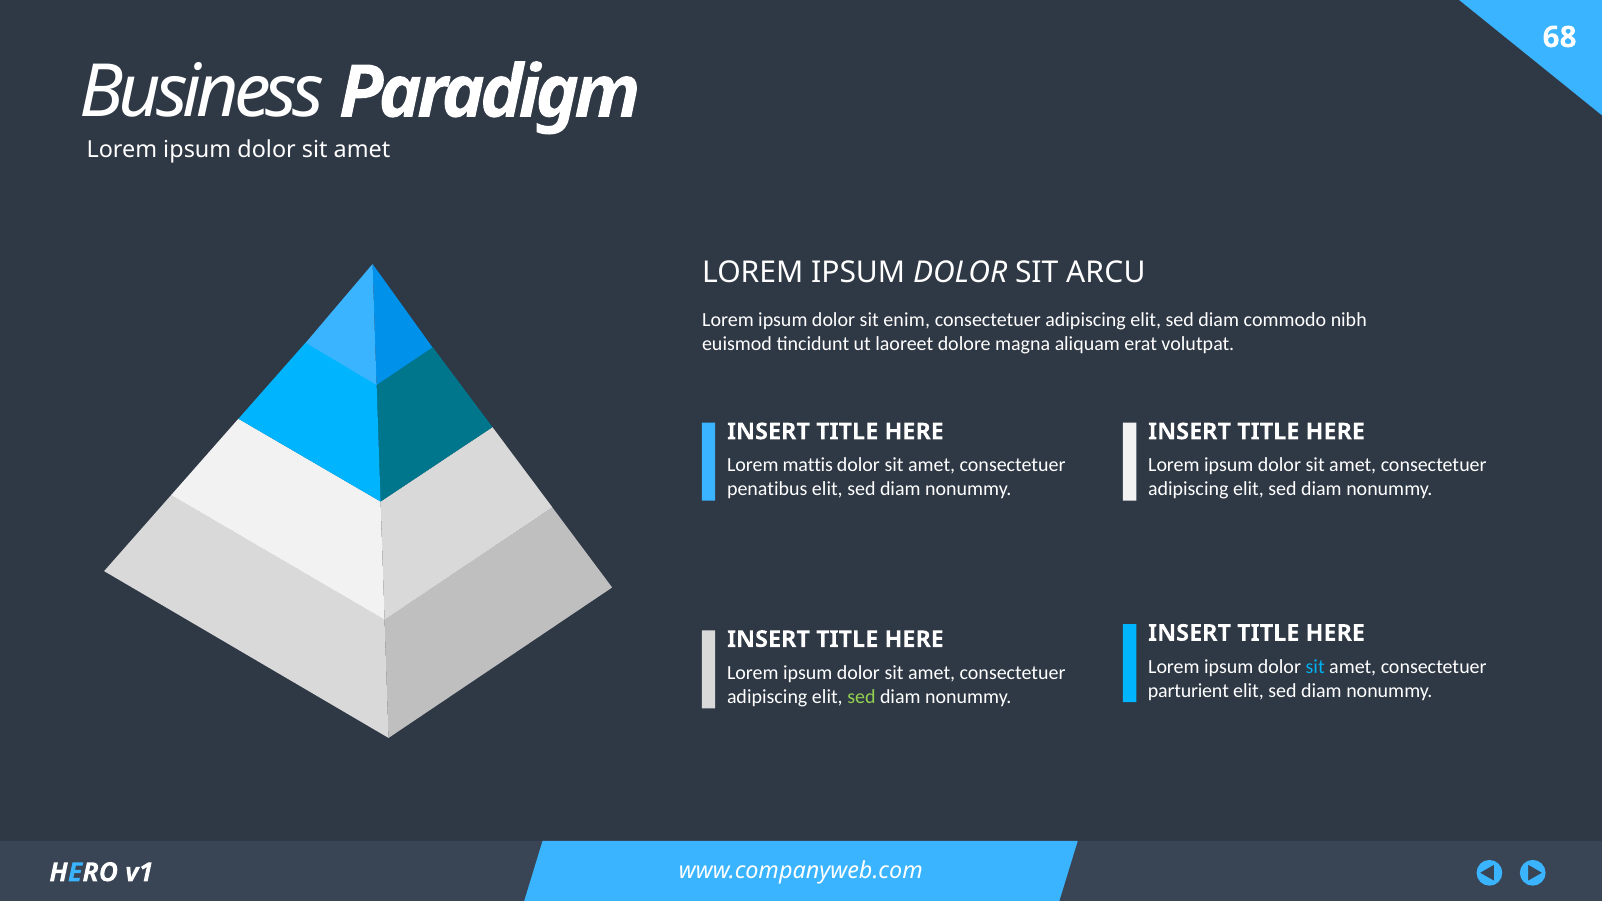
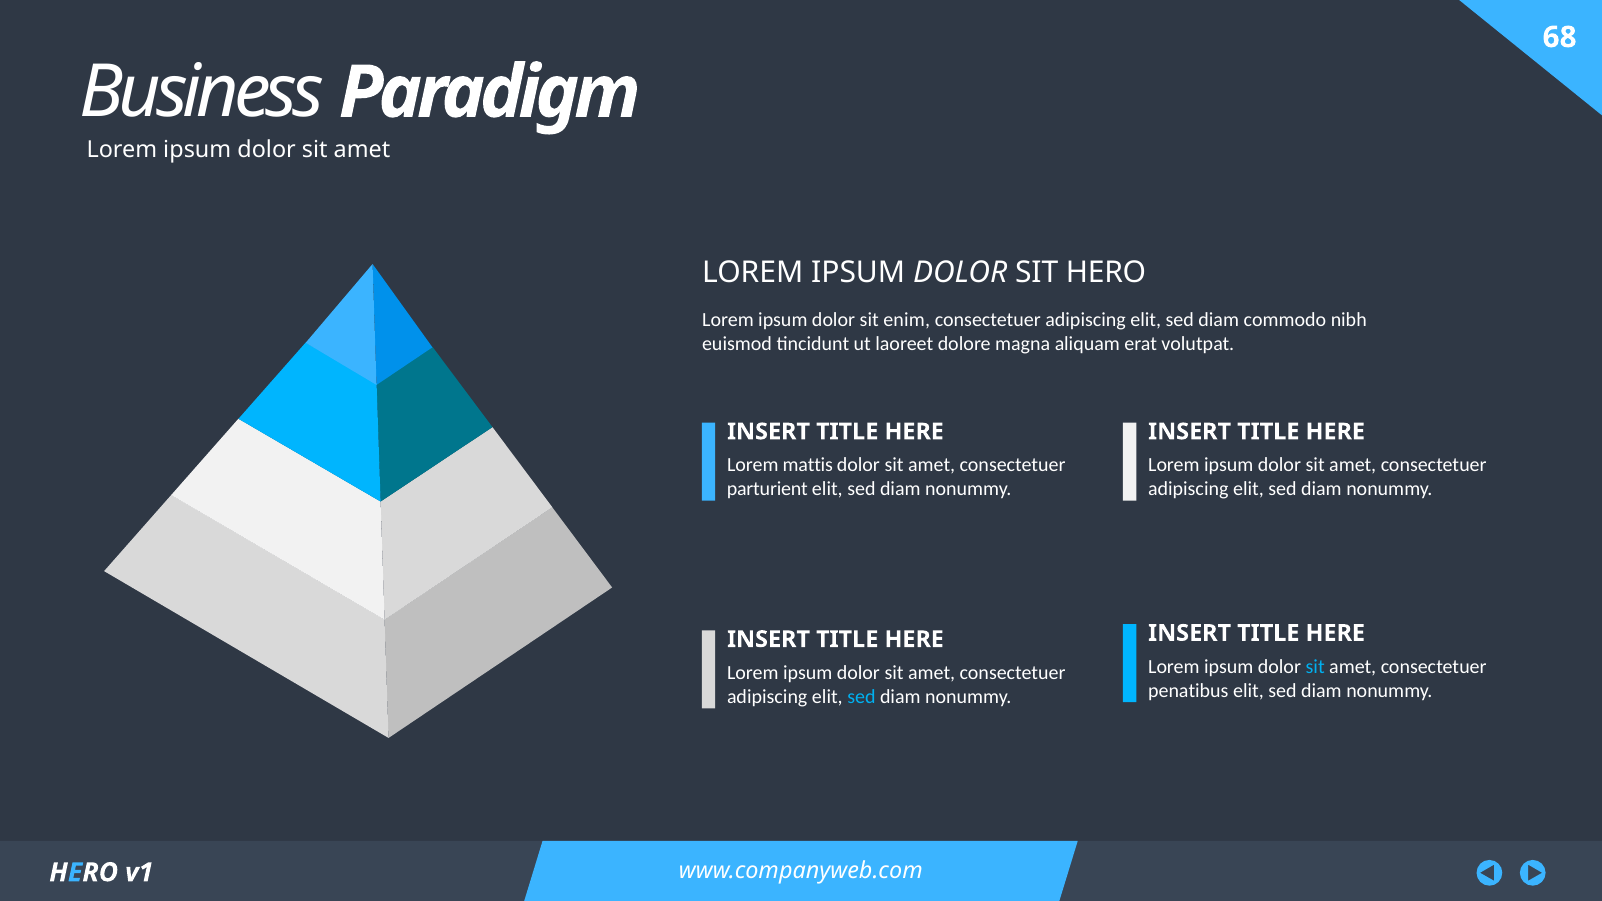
SIT ARCU: ARCU -> HERO (1106, 273)
penatibus: penatibus -> parturient (767, 489)
parturient: parturient -> penatibus (1188, 691)
sed colour: light green -> light blue (861, 697)
